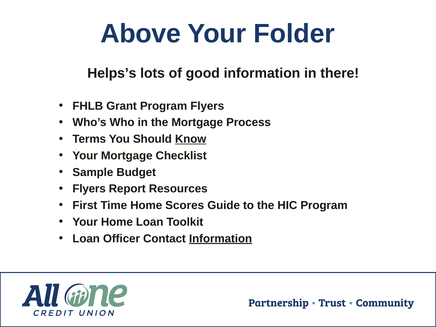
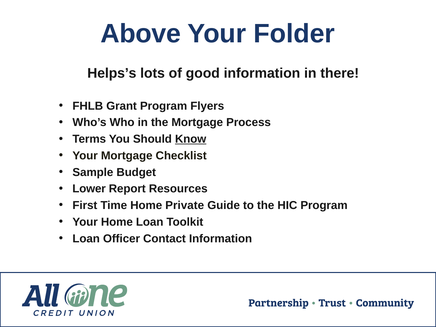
Flyers: Flyers -> Lower (89, 189)
Scores: Scores -> Private (185, 205)
Information underline: present -> none (221, 239)
